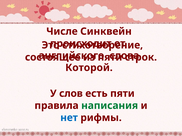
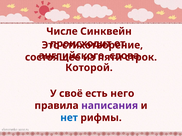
слов: слов -> своё (71, 94)
есть пяти: пяти -> него (122, 94)
написания colour: green -> purple (110, 106)
